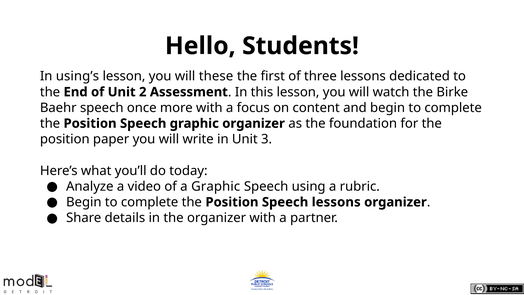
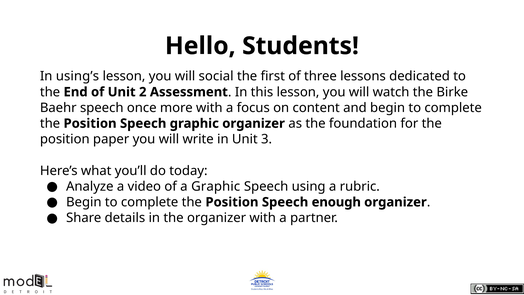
these: these -> social (216, 76)
Speech lessons: lessons -> enough (336, 202)
